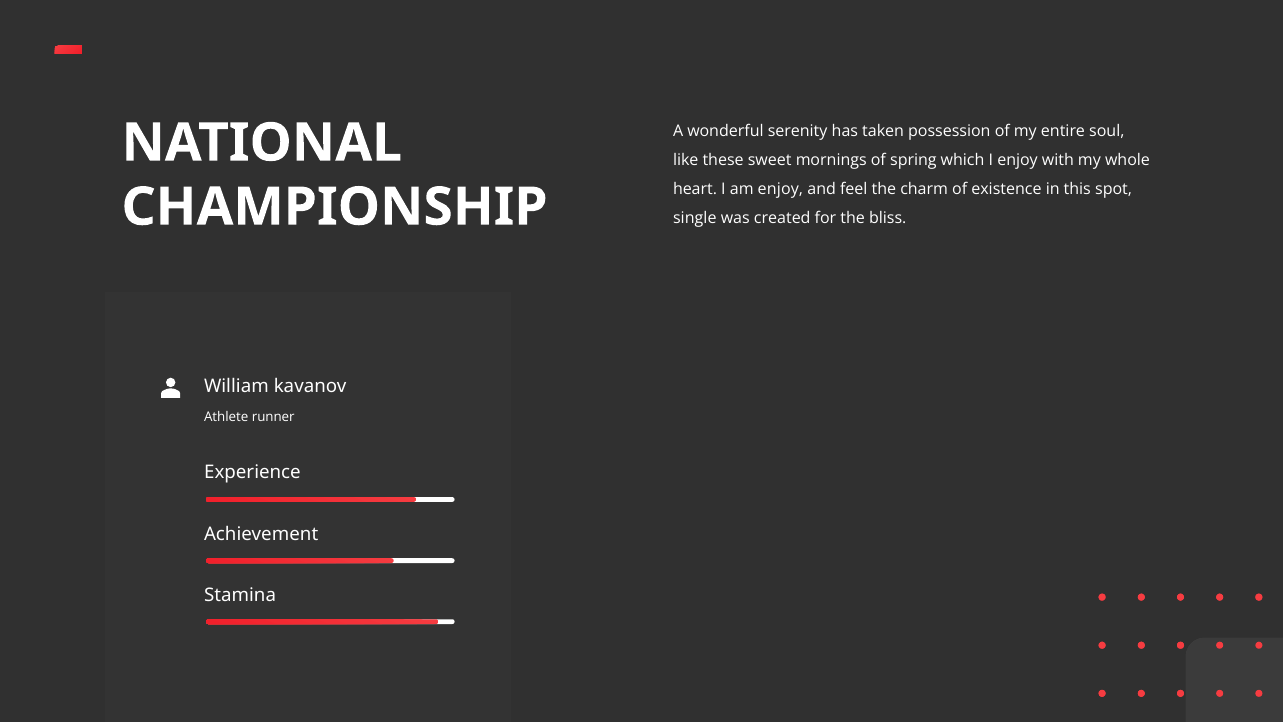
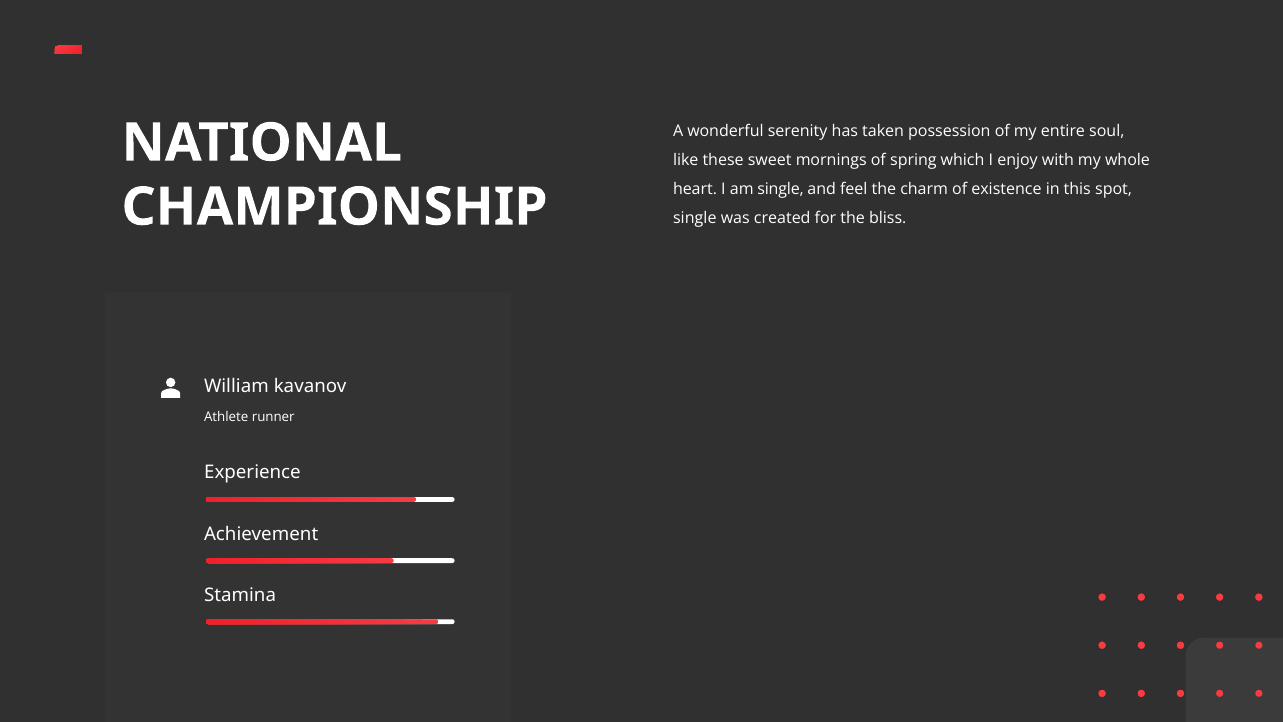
am enjoy: enjoy -> single (781, 189)
